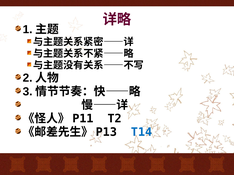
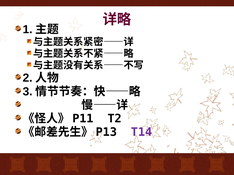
T14 colour: blue -> purple (142, 132)
